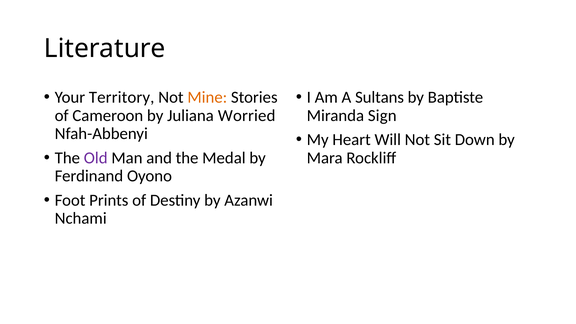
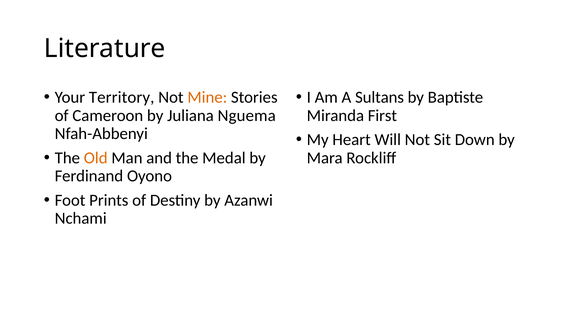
Worried: Worried -> Nguema (247, 116)
Sign: Sign -> First (382, 116)
Old colour: purple -> orange (96, 158)
